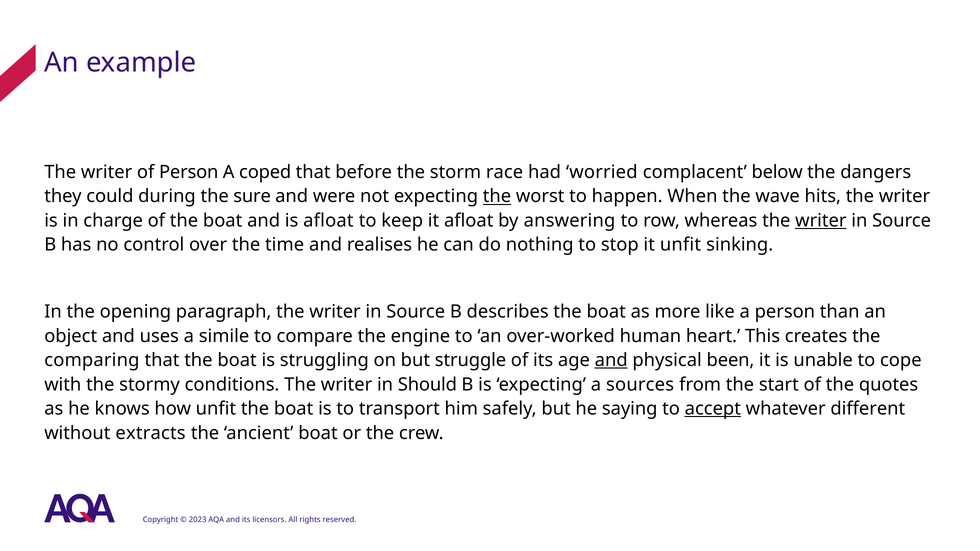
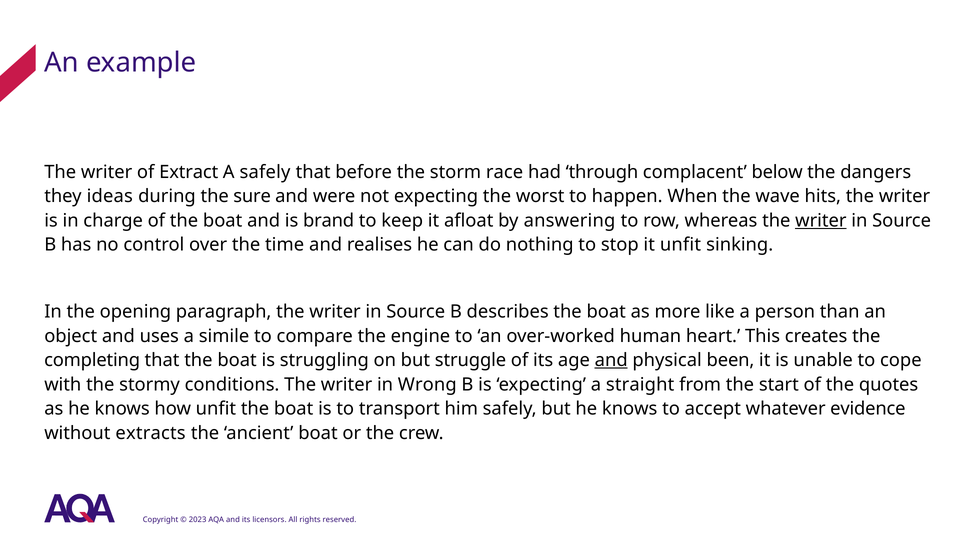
of Person: Person -> Extract (189, 172)
A coped: coped -> safely (265, 172)
worried: worried -> through (602, 172)
could: could -> ideas (110, 197)
the underline: present -> none (497, 197)
is afloat: afloat -> brand (329, 221)
comparing: comparing -> completing (92, 360)
Should: Should -> Wrong (427, 385)
sources: sources -> straight (640, 385)
but he saying: saying -> knows (630, 409)
accept underline: present -> none (713, 409)
different: different -> evidence (868, 409)
